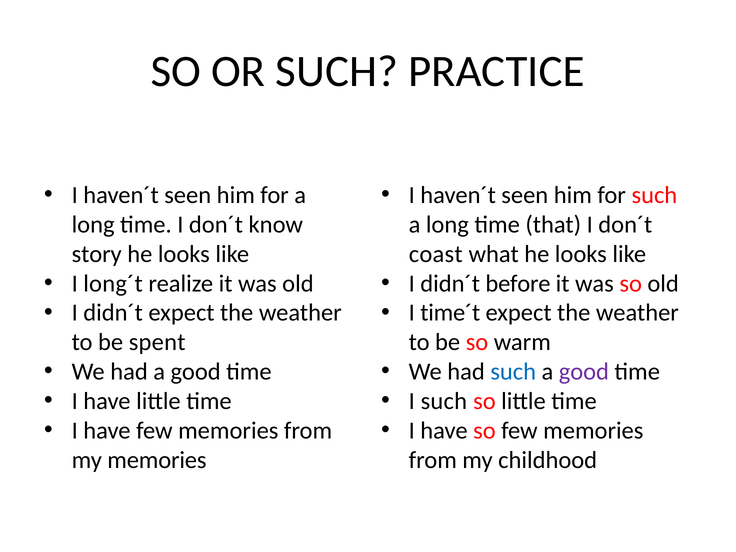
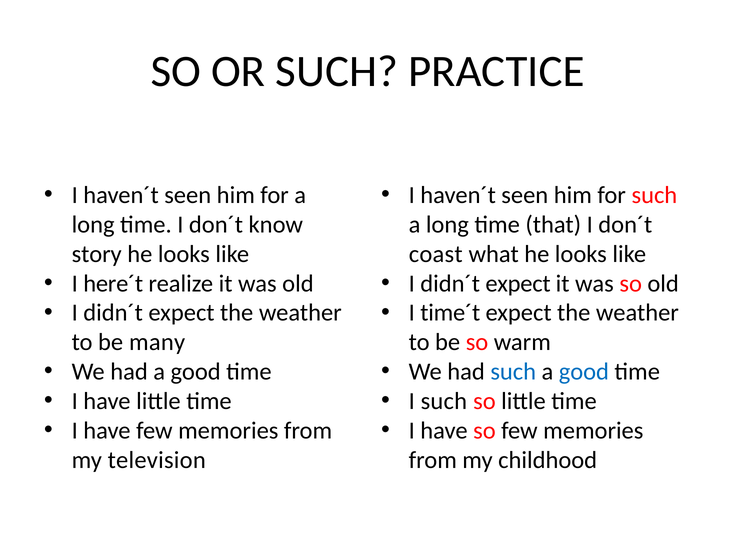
long´t: long´t -> here´t (113, 283)
before: before -> expect (518, 283)
spent: spent -> many (157, 342)
good colour: purple -> blue (584, 372)
my memories: memories -> television (157, 460)
